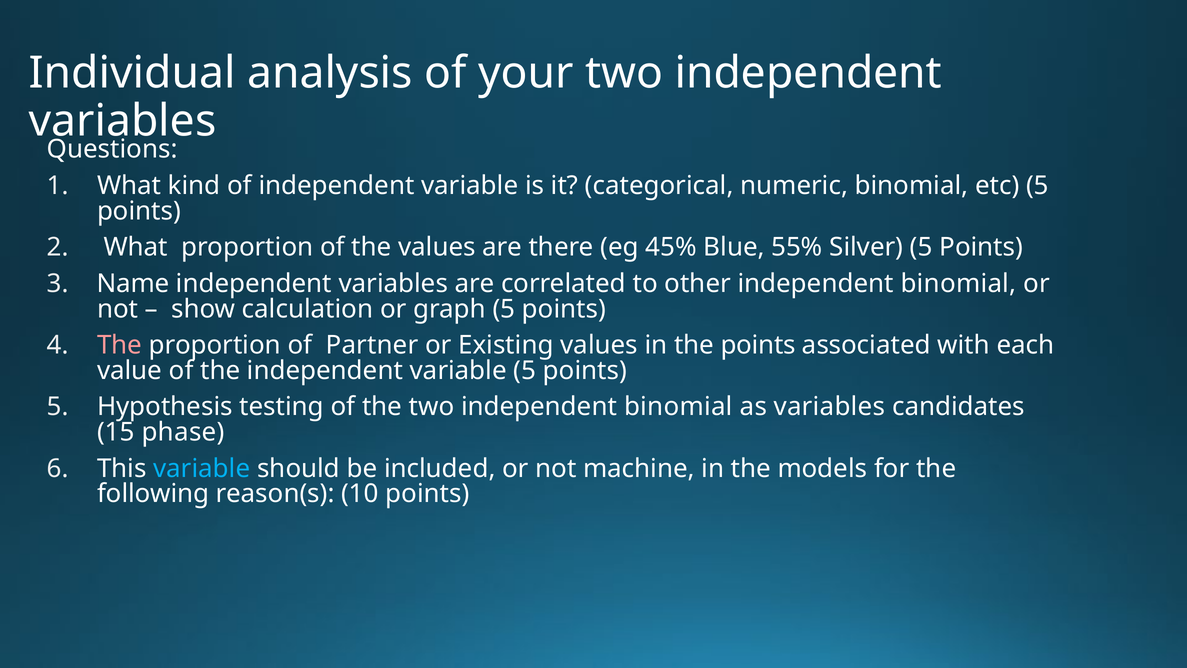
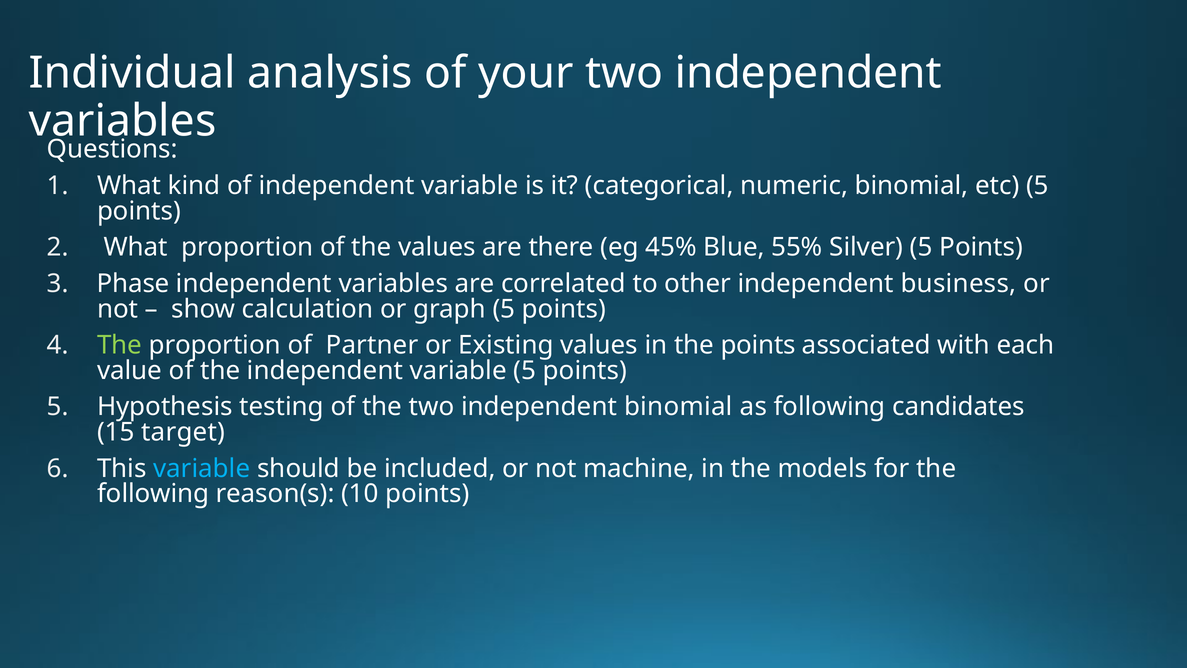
Name: Name -> Phase (133, 284)
other independent binomial: binomial -> business (958, 284)
The colour: pink -> light green (120, 345)
as variables: variables -> following (830, 407)
phase: phase -> target (183, 432)
